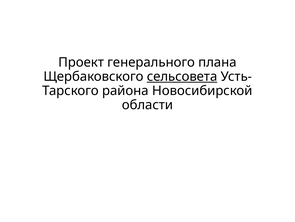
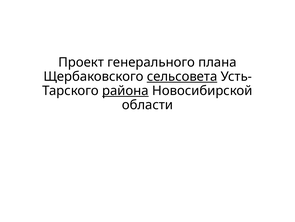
района underline: none -> present (125, 90)
